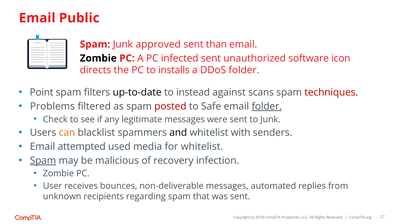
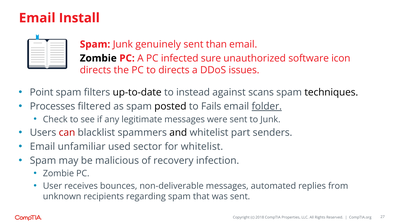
Public: Public -> Install (79, 18)
approved: approved -> genuinely (158, 44)
infected sent: sent -> sure (211, 58)
to installs: installs -> directs (174, 70)
DDoS folder: folder -> issues (244, 70)
techniques colour: red -> black (331, 92)
Problems: Problems -> Processes (53, 106)
posted colour: red -> black (170, 106)
Safe: Safe -> Fails (211, 106)
can colour: orange -> red (67, 133)
with: with -> part (241, 133)
attempted: attempted -> unfamiliar (82, 147)
media: media -> sector (148, 147)
Spam underline: present -> none (43, 160)
